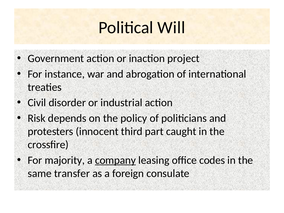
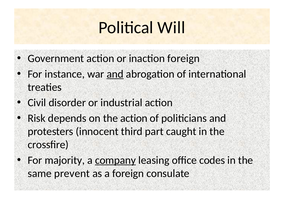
inaction project: project -> foreign (184, 59)
and underline: none -> present (115, 74)
the policy: policy -> action (134, 118)
transfer: transfer -> prevent (72, 173)
